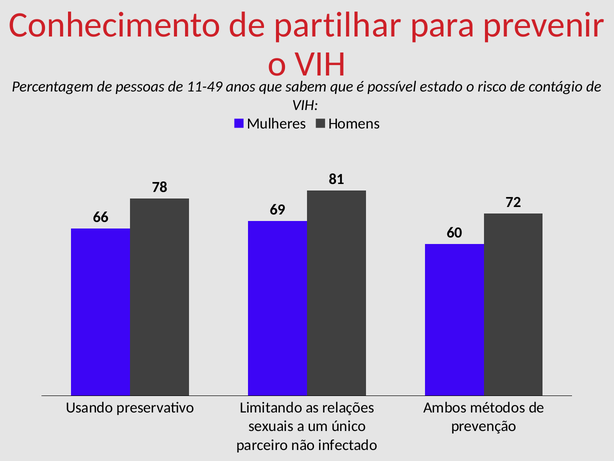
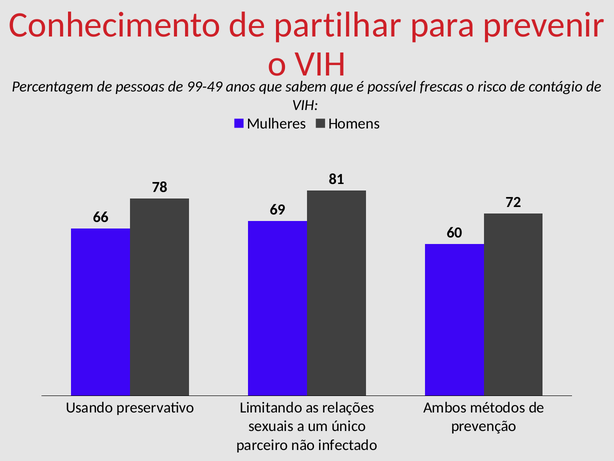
11-49: 11-49 -> 99-49 (205, 87)
estado: estado -> frescas (441, 87)
